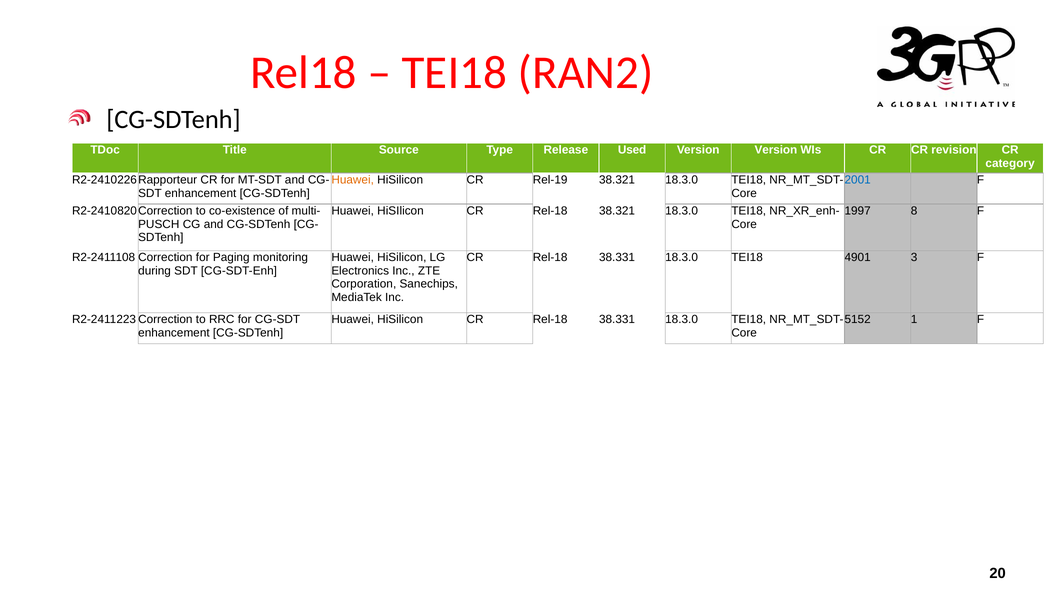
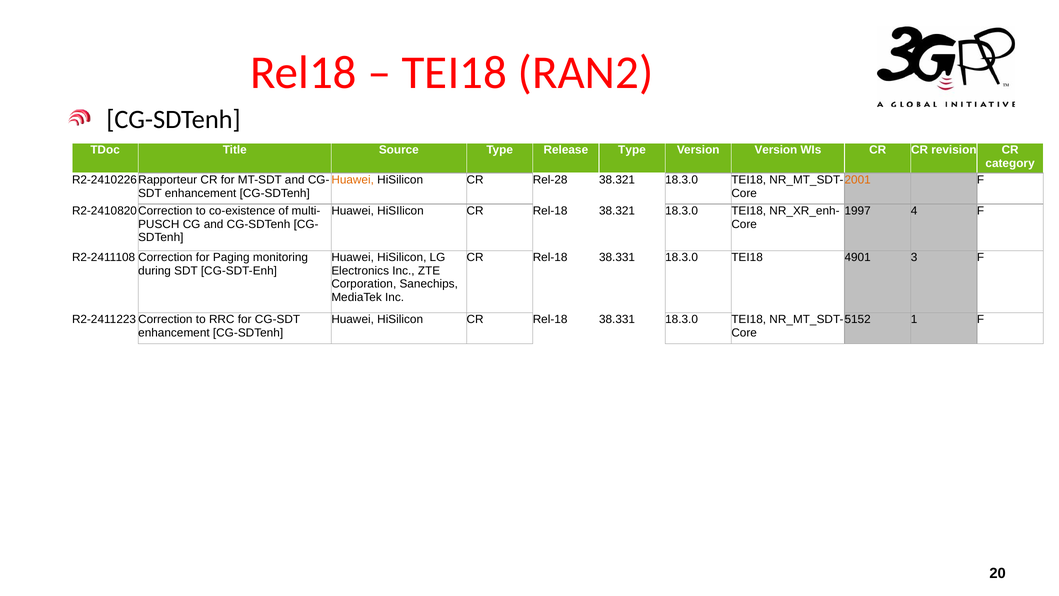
Release Used: Used -> Type (632, 150)
Rel-19: Rel-19 -> Rel-28 (550, 180)
2001 colour: blue -> orange (858, 180)
8: 8 -> 4 (914, 211)
